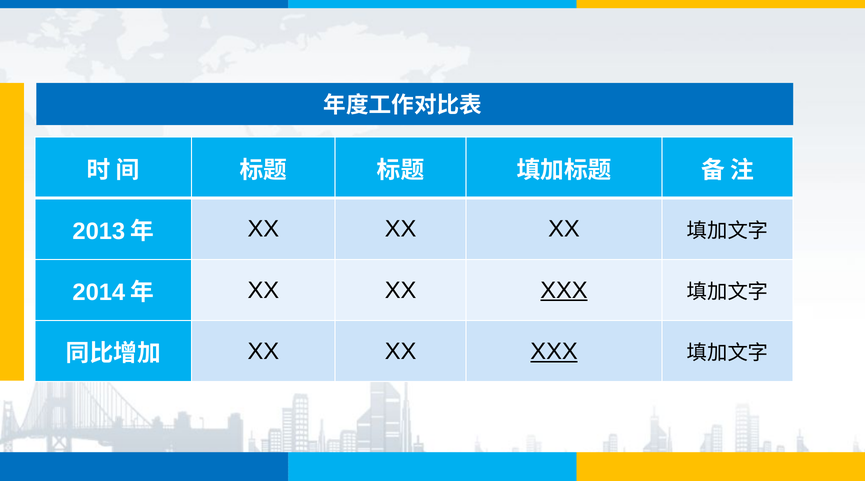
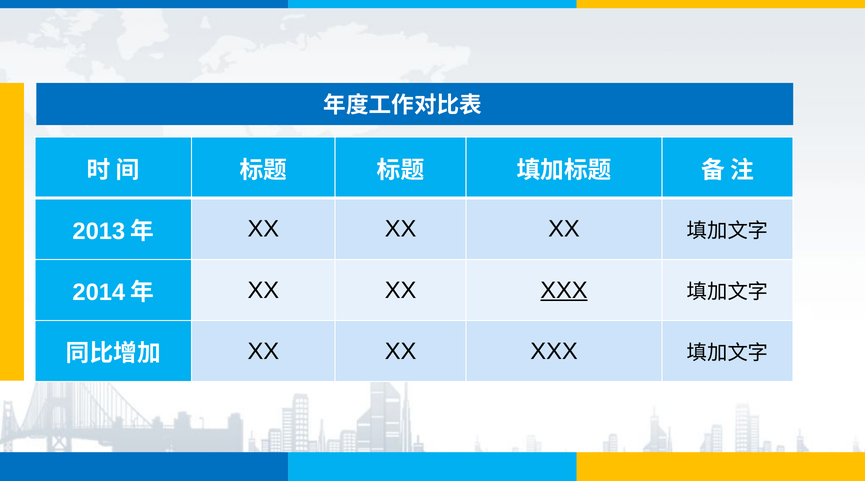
XXX underline: present -> none (554, 351)
